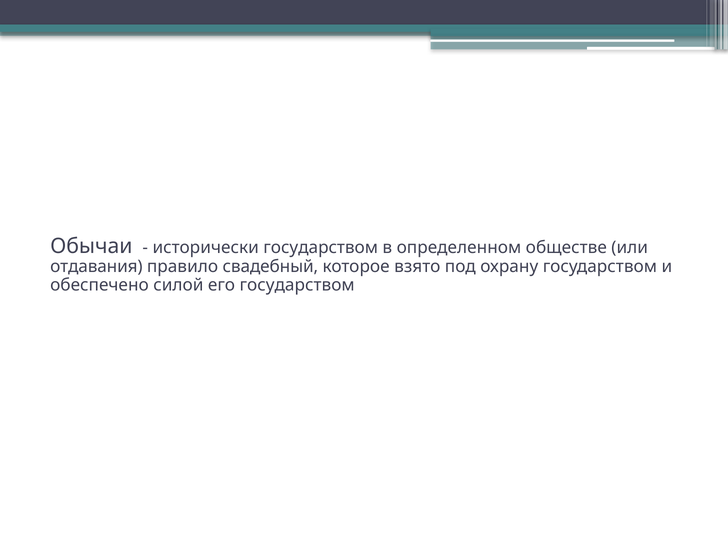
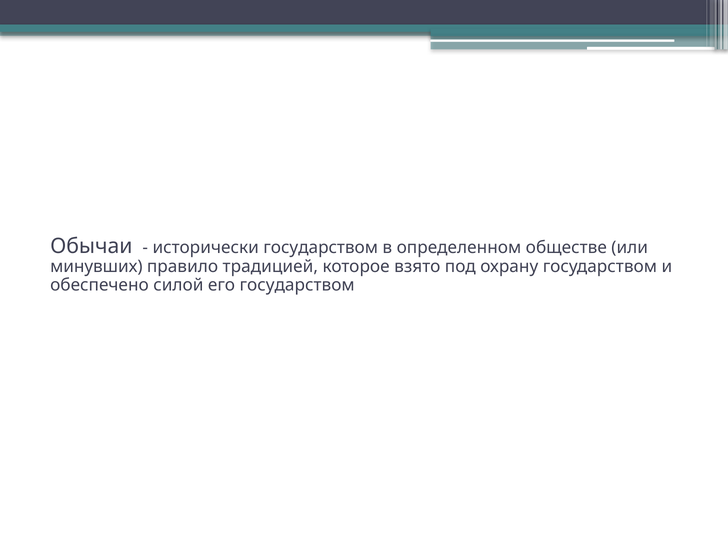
отдавания: отдавания -> минувших (96, 267)
свадебный: свадебный -> традицией (270, 267)
